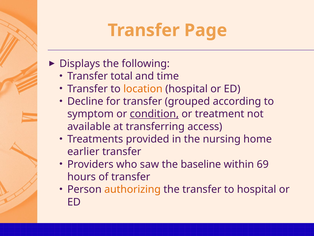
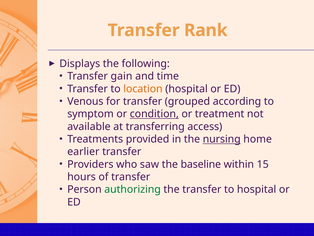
Page: Page -> Rank (206, 30)
total: total -> gain (121, 76)
Decline: Decline -> Venous (85, 101)
nursing underline: none -> present (222, 139)
69: 69 -> 15 (263, 164)
authorizing colour: orange -> green (133, 189)
